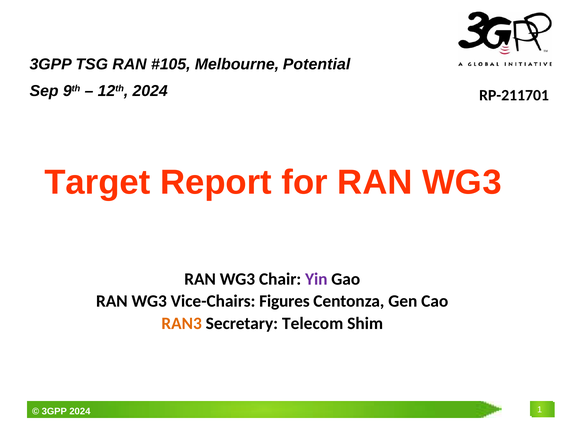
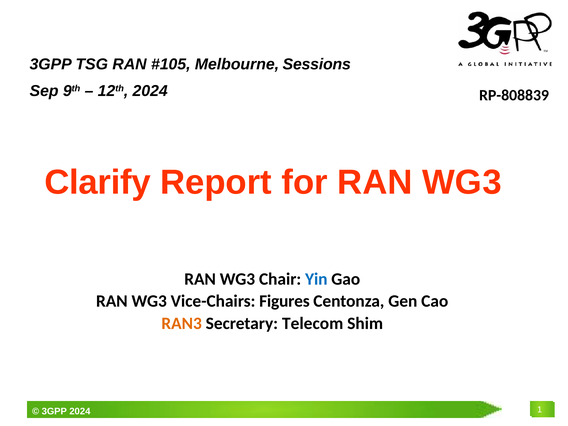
Potential: Potential -> Sessions (317, 64)
RP-211701: RP-211701 -> RP-808839 (514, 95)
Target: Target -> Clarify (98, 182)
Yin colour: purple -> blue (316, 279)
